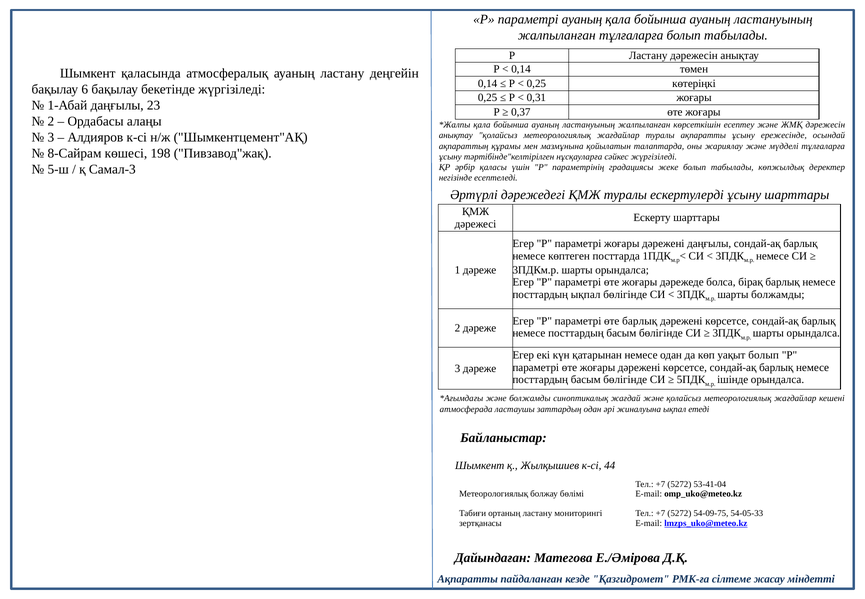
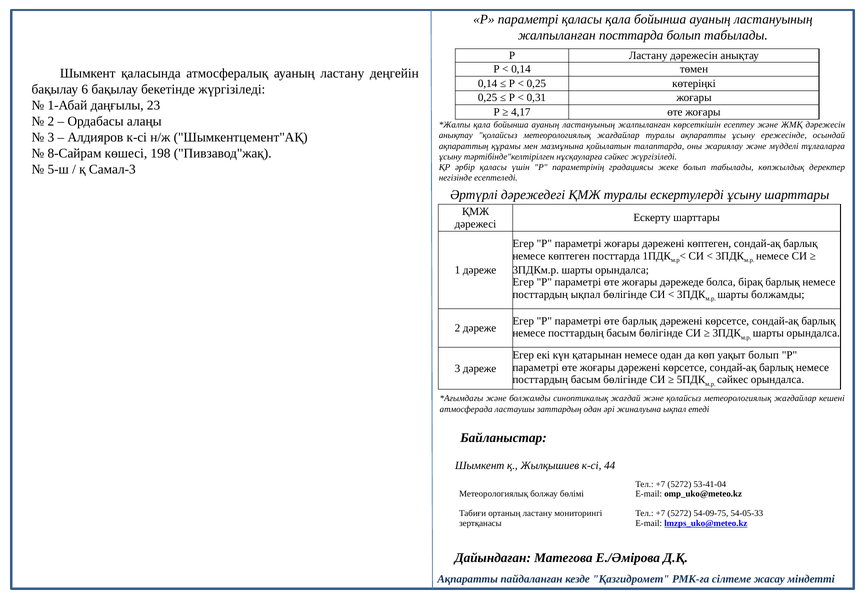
параметрі ауаның: ауаның -> қаласы (582, 20)
жалпыланған тұлғаларға: тұлғаларға -> посттарда (631, 36)
0,37: 0,37 -> 4,17 (521, 112)
дәрежені даңғылы: даңғылы -> көптеген (709, 244)
ішінде: ішінде -> сәйкес (733, 380)
